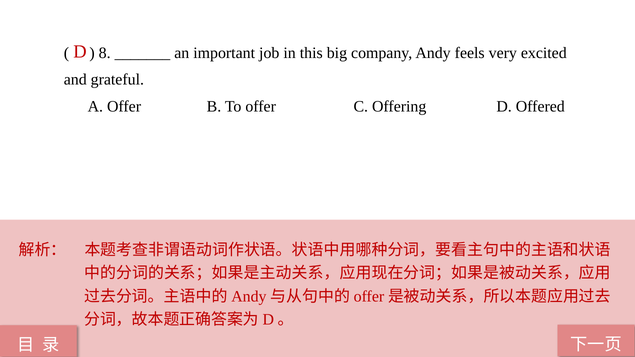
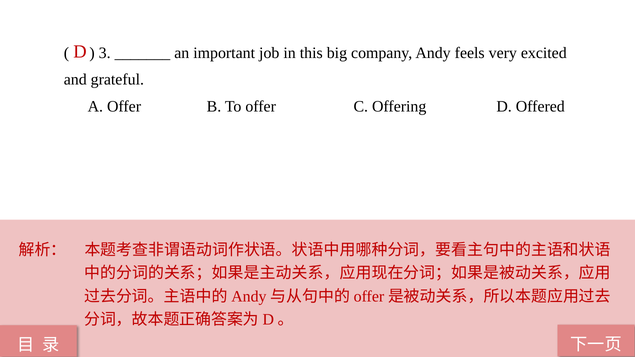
8: 8 -> 3 (105, 53)
